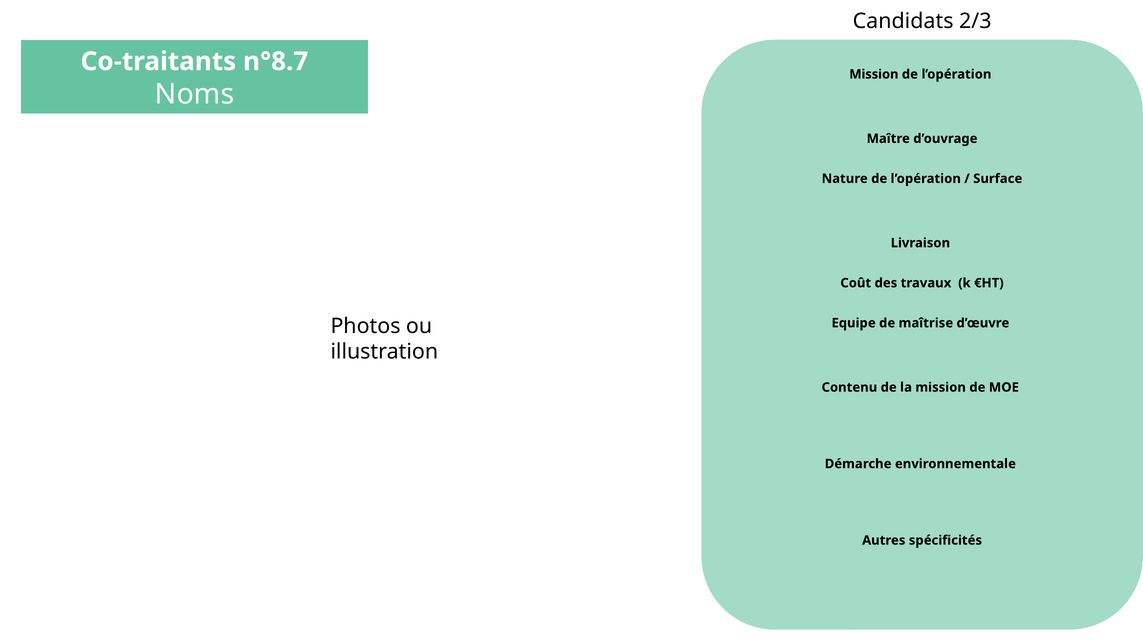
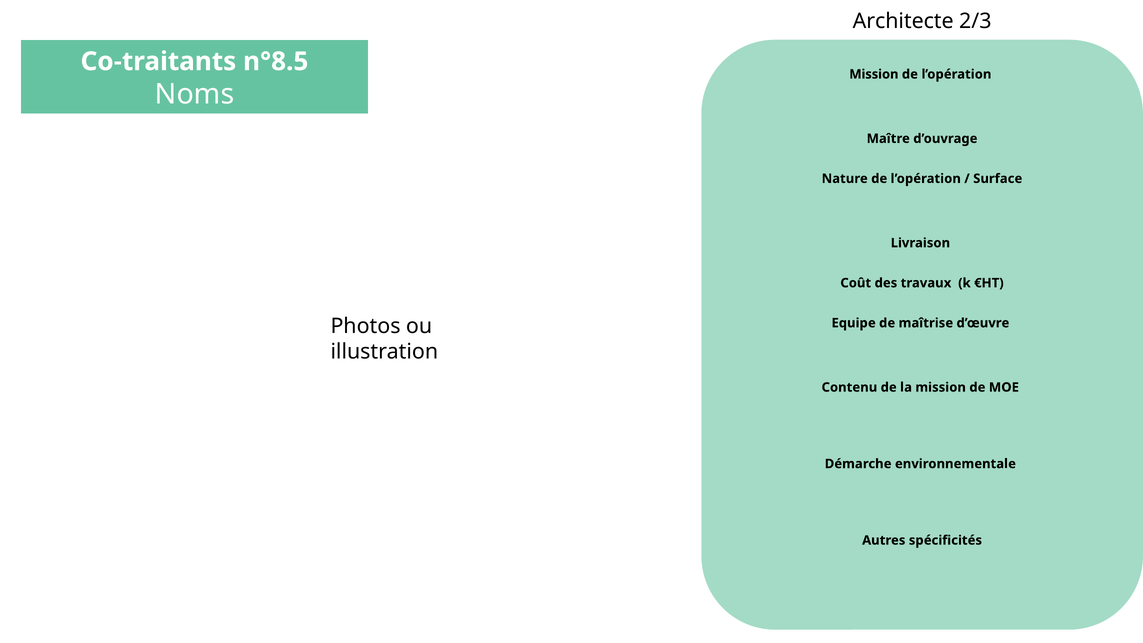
Candidats: Candidats -> Architecte (903, 21)
n°8.7: n°8.7 -> n°8.5 (276, 61)
